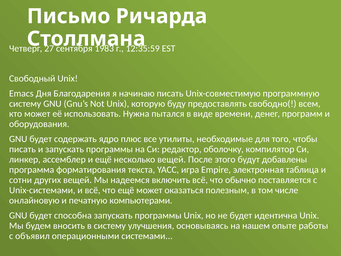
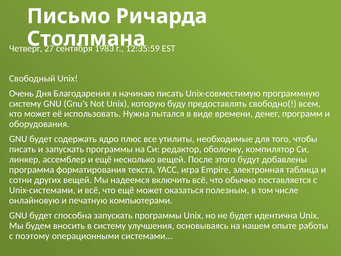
Emacs: Emacs -> Очень (21, 93)
объявил: объявил -> поэтому (32, 236)
